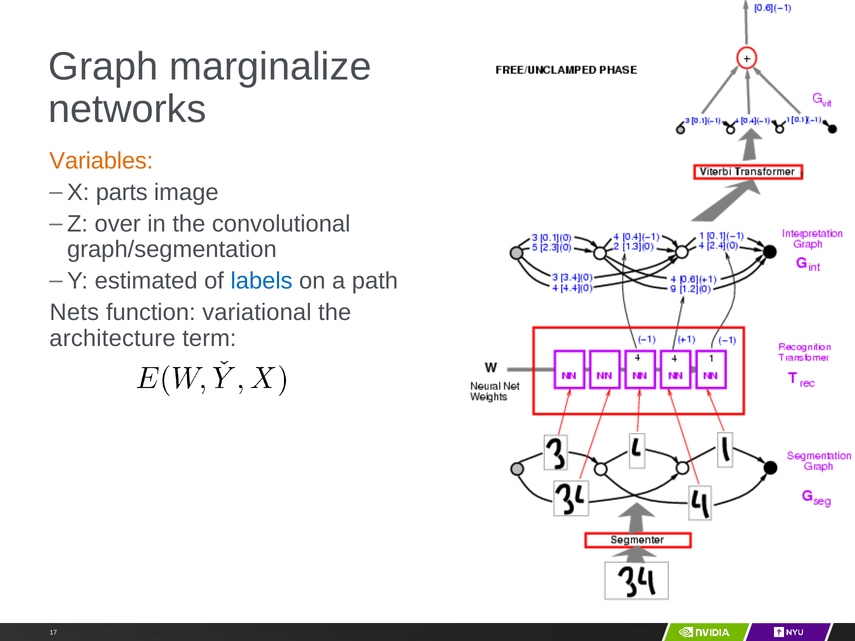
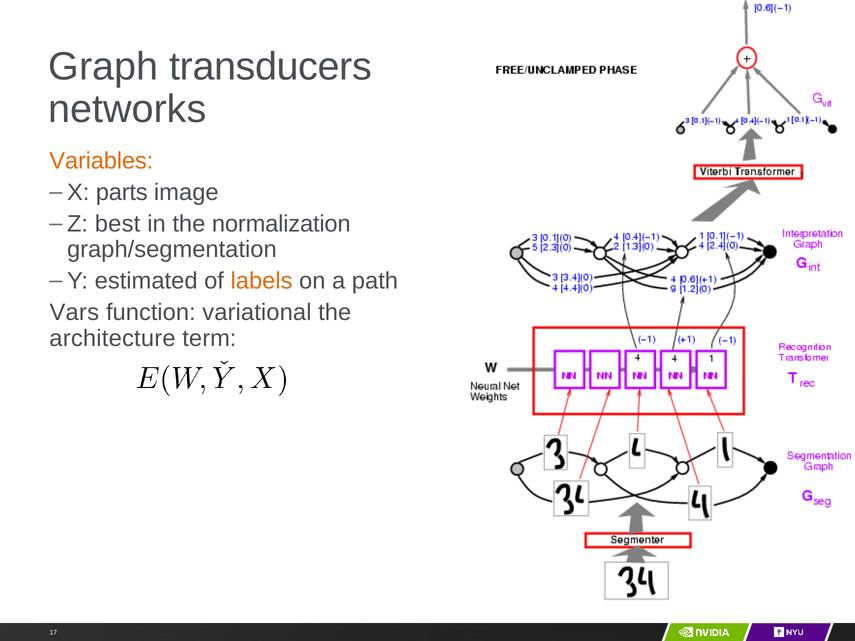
marginalize: marginalize -> transducers (271, 67)
over: over -> best (118, 224)
convolutional: convolutional -> normalization (281, 224)
labels colour: blue -> orange (262, 281)
Nets: Nets -> Vars (74, 313)
